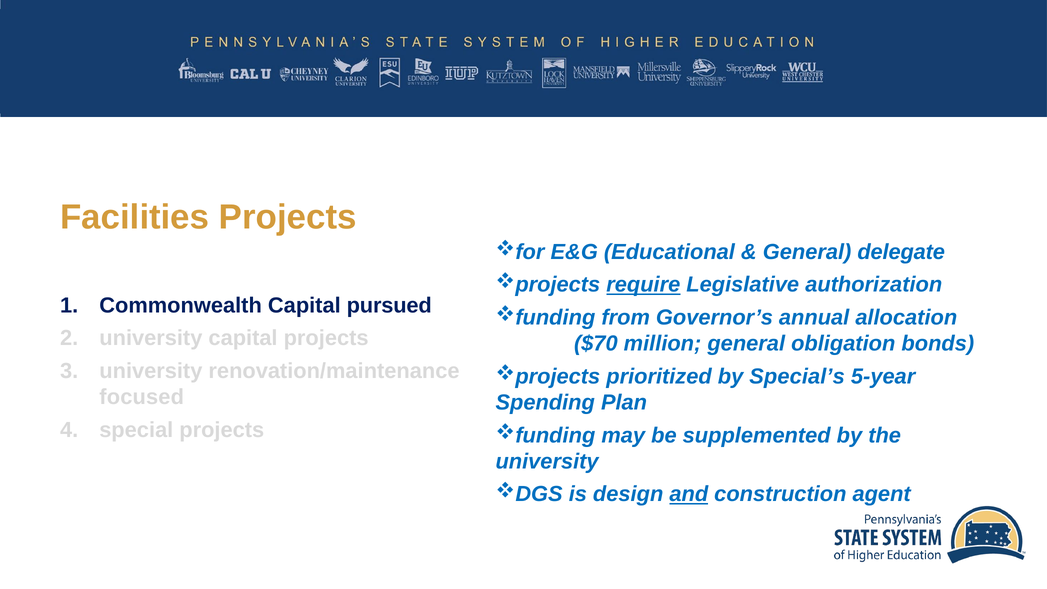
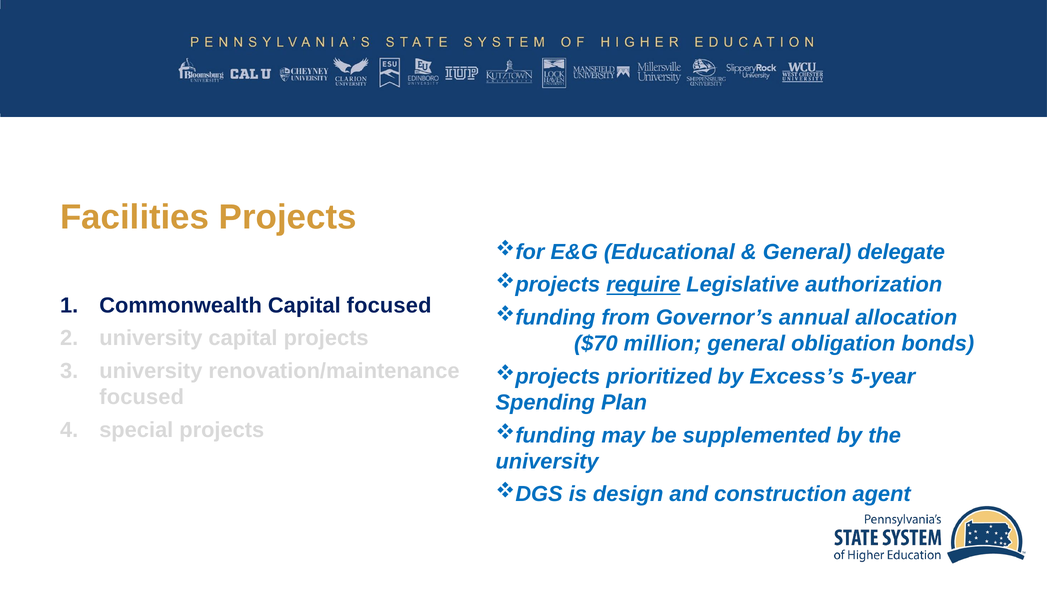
Capital pursued: pursued -> focused (389, 305)
Special’s: Special’s -> Excess’s (797, 376)
and underline: present -> none (689, 494)
